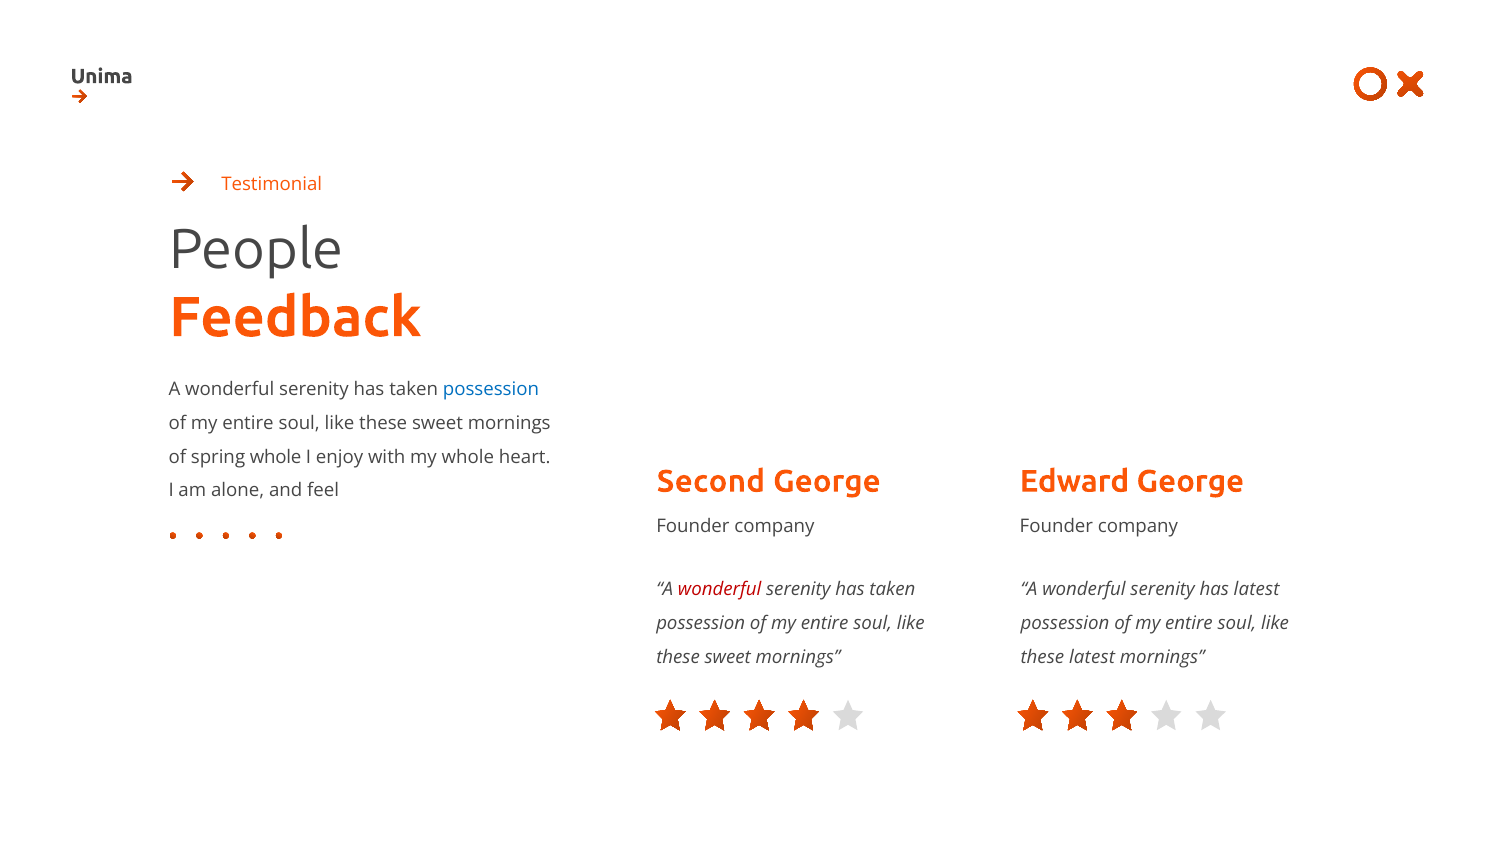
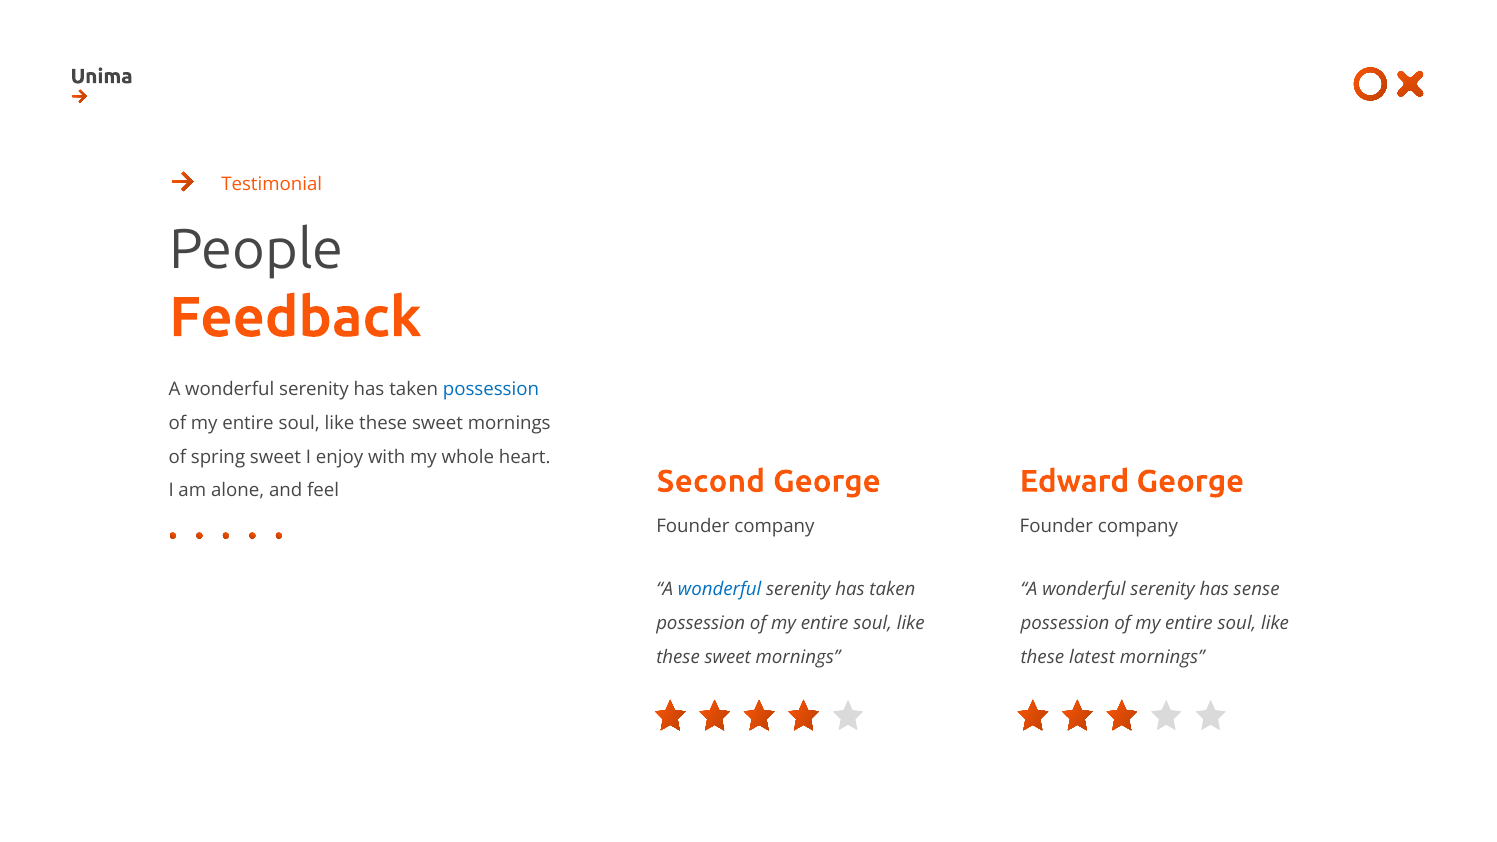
spring whole: whole -> sweet (276, 457)
wonderful colour: red -> blue (720, 590)
has latest: latest -> sense (1257, 590)
